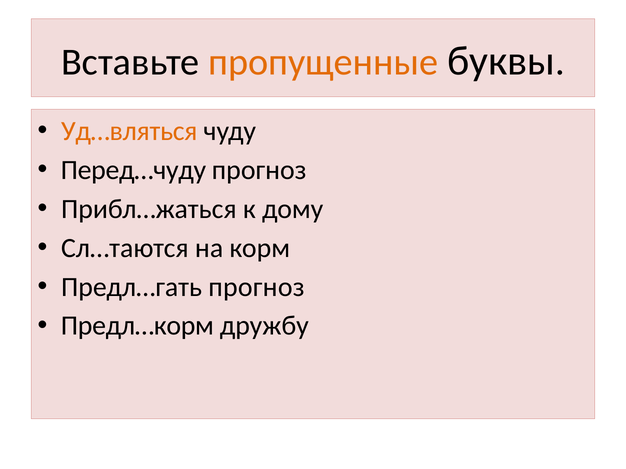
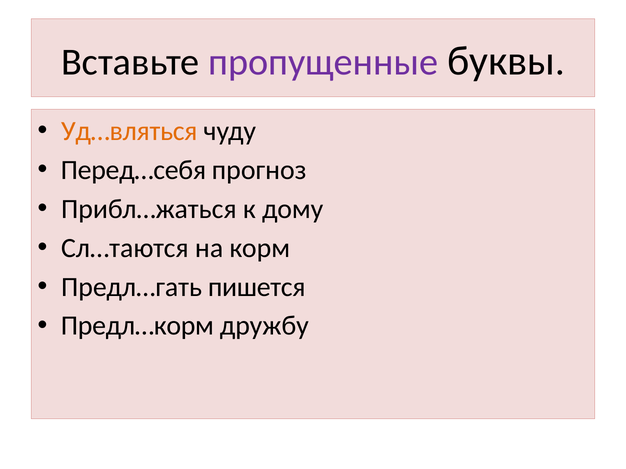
пропущенные colour: orange -> purple (323, 62)
Перед…чуду: Перед…чуду -> Перед…себя (133, 170)
Предл…гать прогноз: прогноз -> пишется (257, 287)
